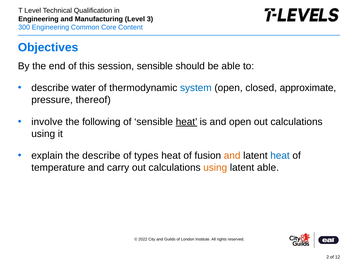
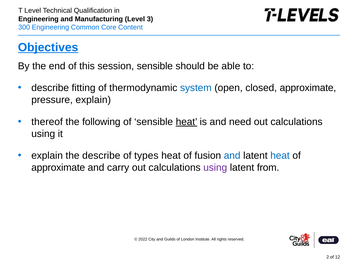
Objectives underline: none -> present (48, 47)
water: water -> fitting (84, 88)
pressure thereof: thereof -> explain (93, 100)
involve: involve -> thereof (47, 122)
and open: open -> need (240, 122)
and colour: orange -> blue (232, 155)
temperature: temperature -> approximate (58, 167)
using colour: orange -> purple (215, 167)
latent able: able -> from (268, 167)
